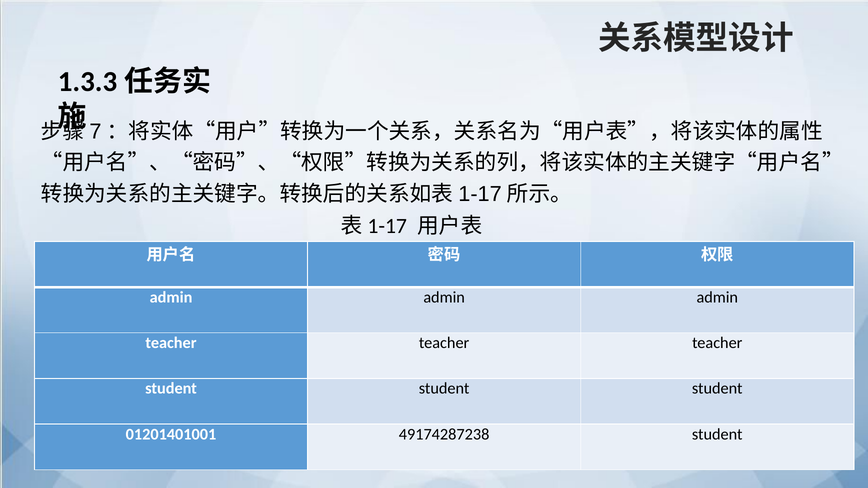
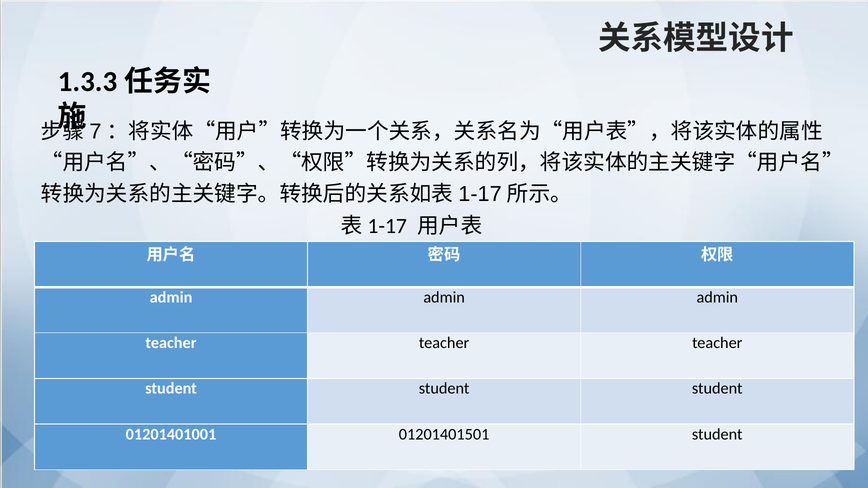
49174287238: 49174287238 -> 01201401501 (444, 434)
